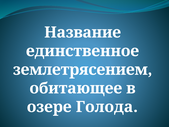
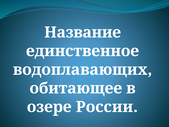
землетрясением: землетрясением -> водоплавающих (83, 70)
Голода: Голода -> России (107, 107)
